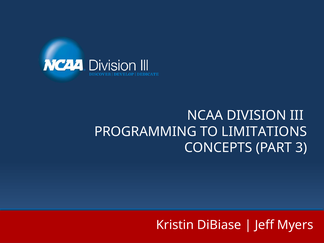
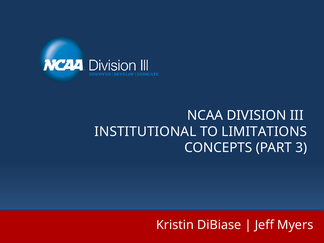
PROGRAMMING: PROGRAMMING -> INSTITUTIONAL (145, 132)
